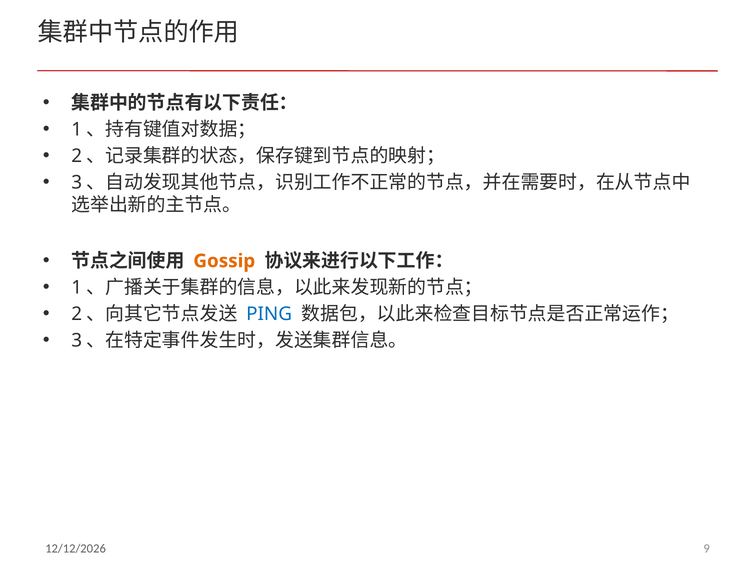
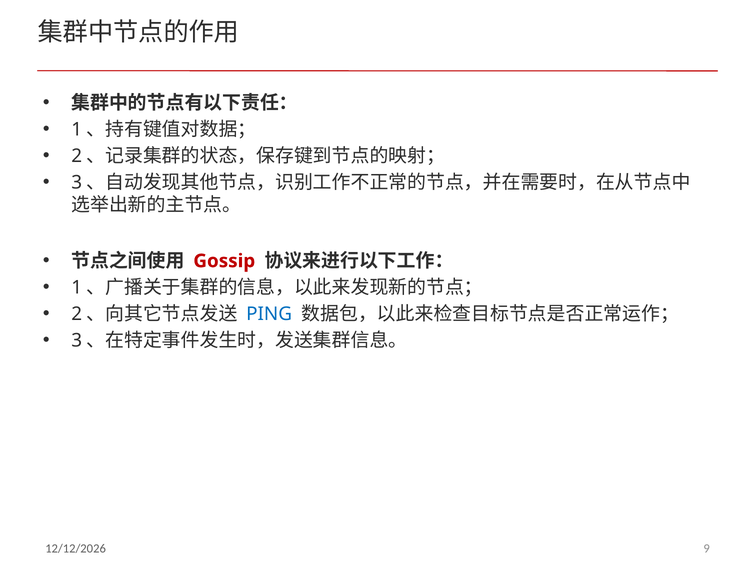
Gossip colour: orange -> red (224, 261)
